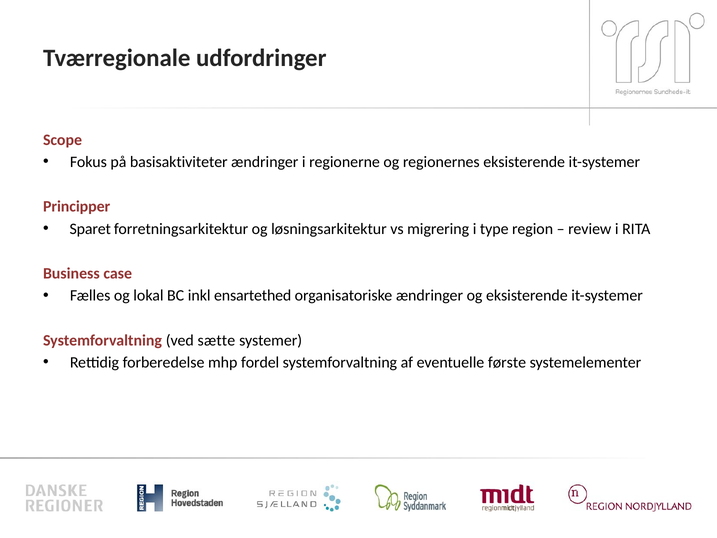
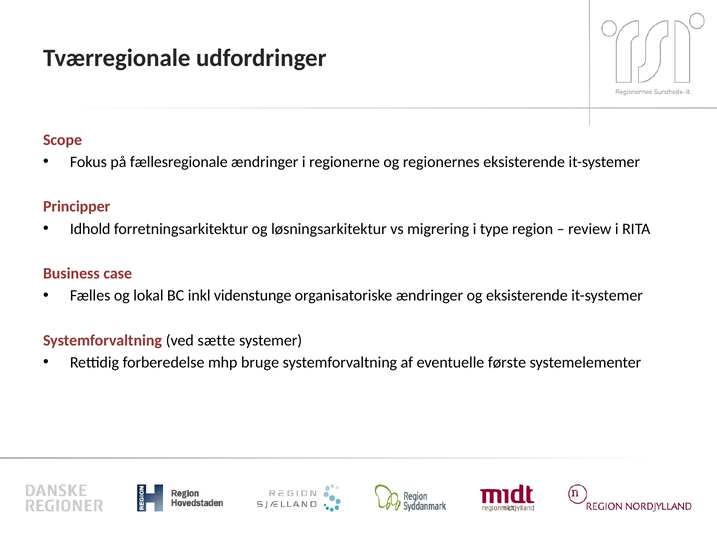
basisaktiviteter: basisaktiviteter -> fællesregionale (179, 162)
Sparet: Sparet -> Idhold (90, 229)
ensartethed: ensartethed -> videnstunge (253, 296)
fordel: fordel -> bruge (260, 362)
